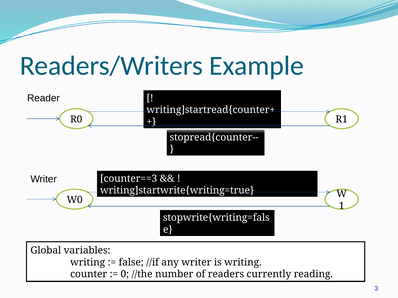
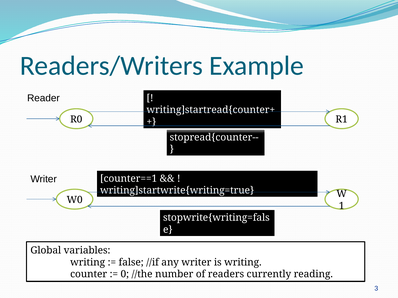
counter==3: counter==3 -> counter==1 (129, 179)
